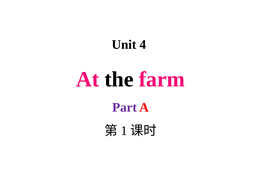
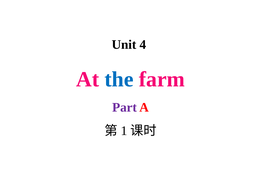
the colour: black -> blue (119, 79)
